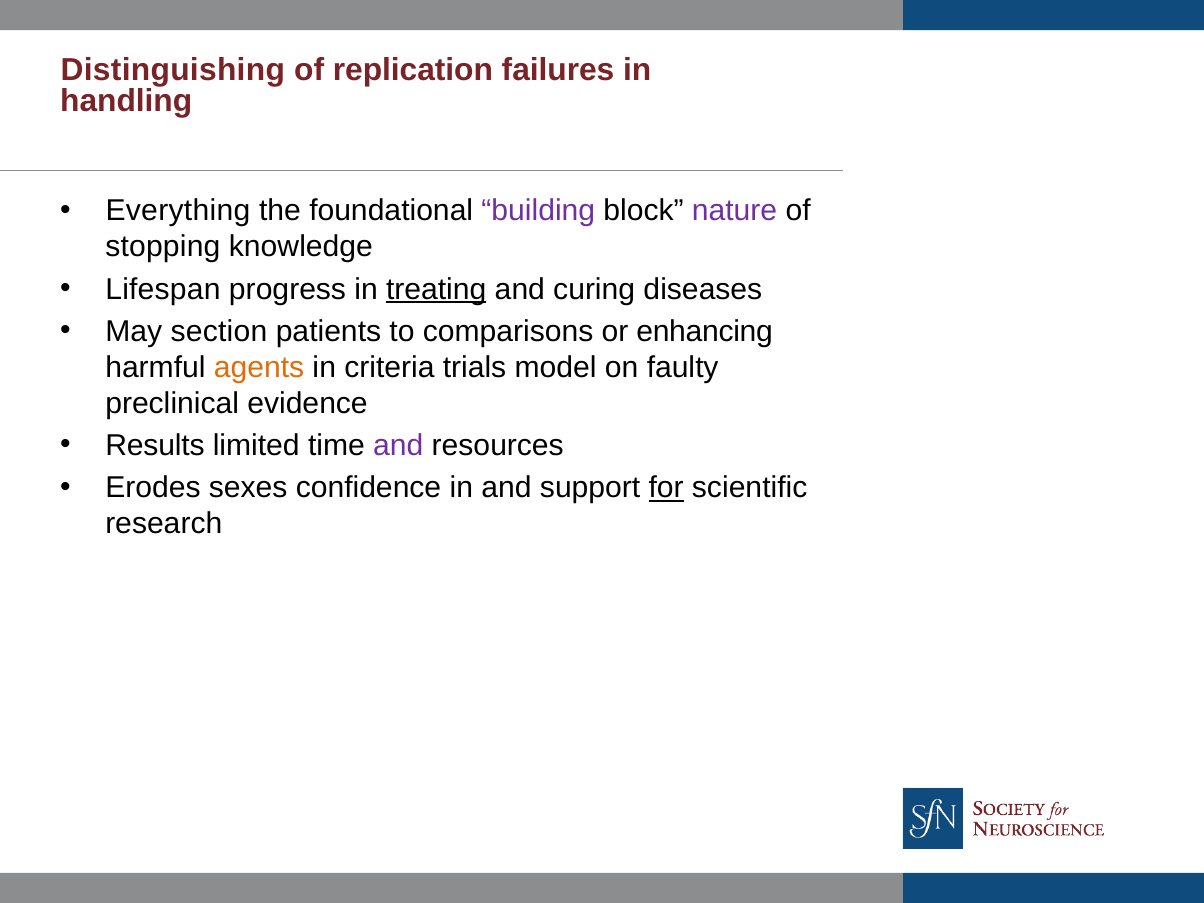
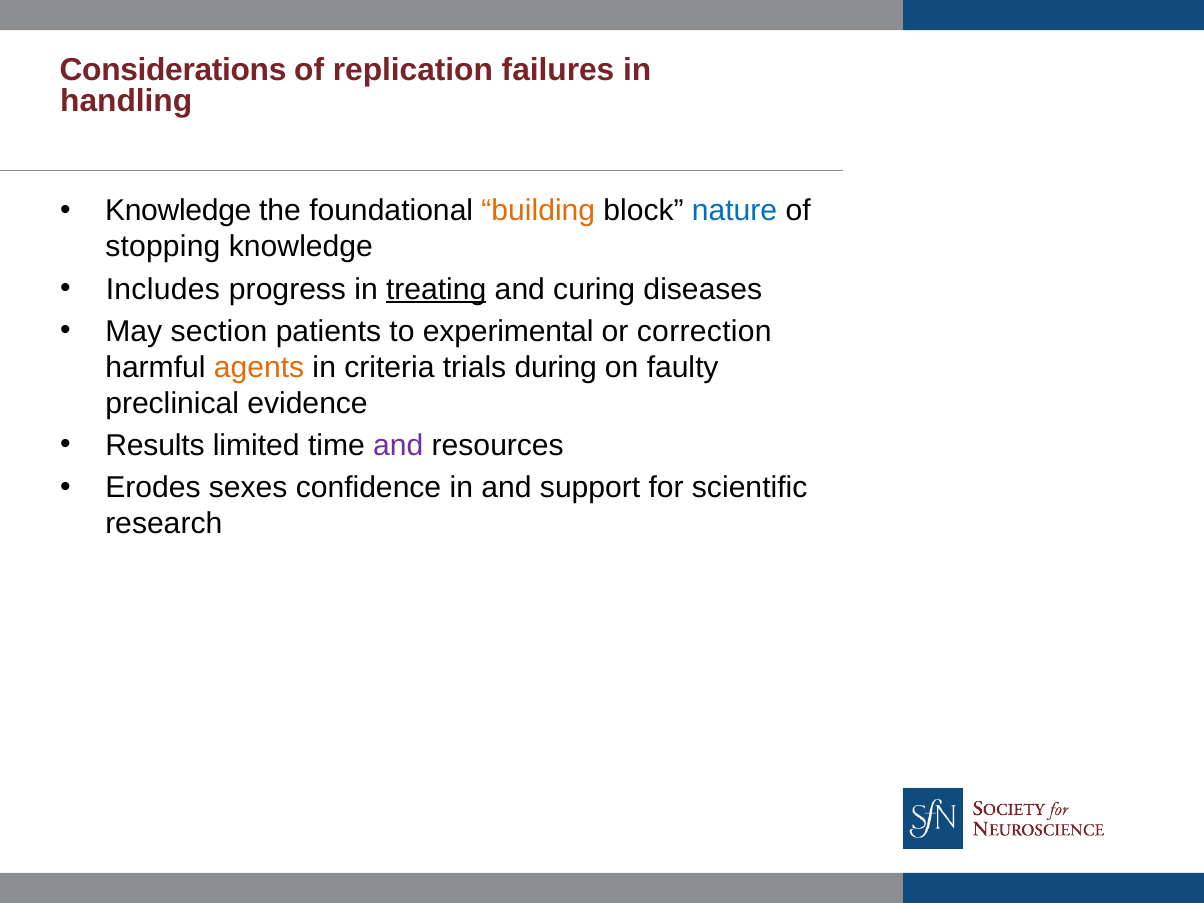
Distinguishing: Distinguishing -> Considerations (173, 70)
Everything: Everything -> Knowledge (178, 211)
building colour: purple -> orange (538, 211)
nature colour: purple -> blue (735, 211)
Lifespan: Lifespan -> Includes (163, 289)
comparisons: comparisons -> experimental (508, 331)
enhancing: enhancing -> correction (704, 331)
model: model -> during (556, 367)
for underline: present -> none (666, 488)
